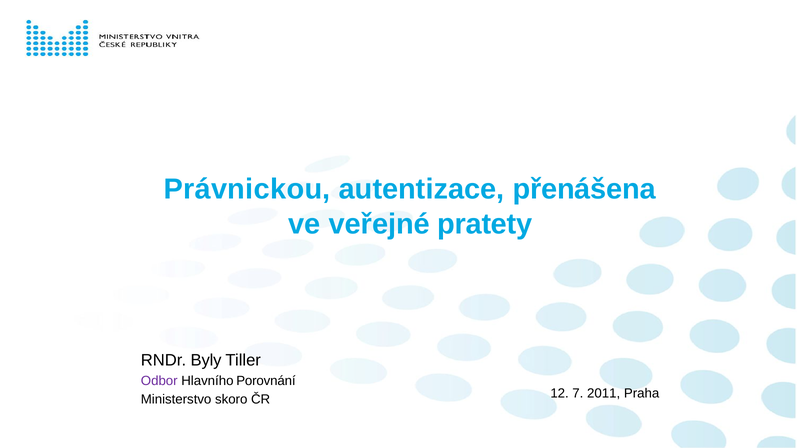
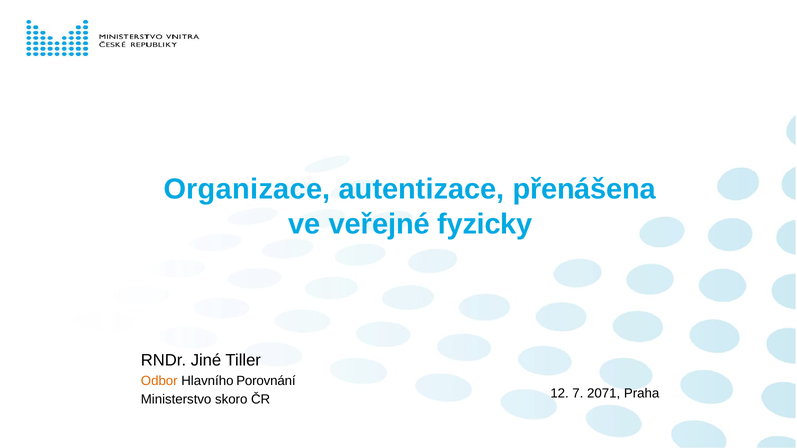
Právnickou: Právnickou -> Organizace (247, 189)
pratety: pratety -> fyzicky (485, 224)
Byly: Byly -> Jiné (206, 361)
Odbor colour: purple -> orange (159, 381)
2011: 2011 -> 2071 (604, 393)
